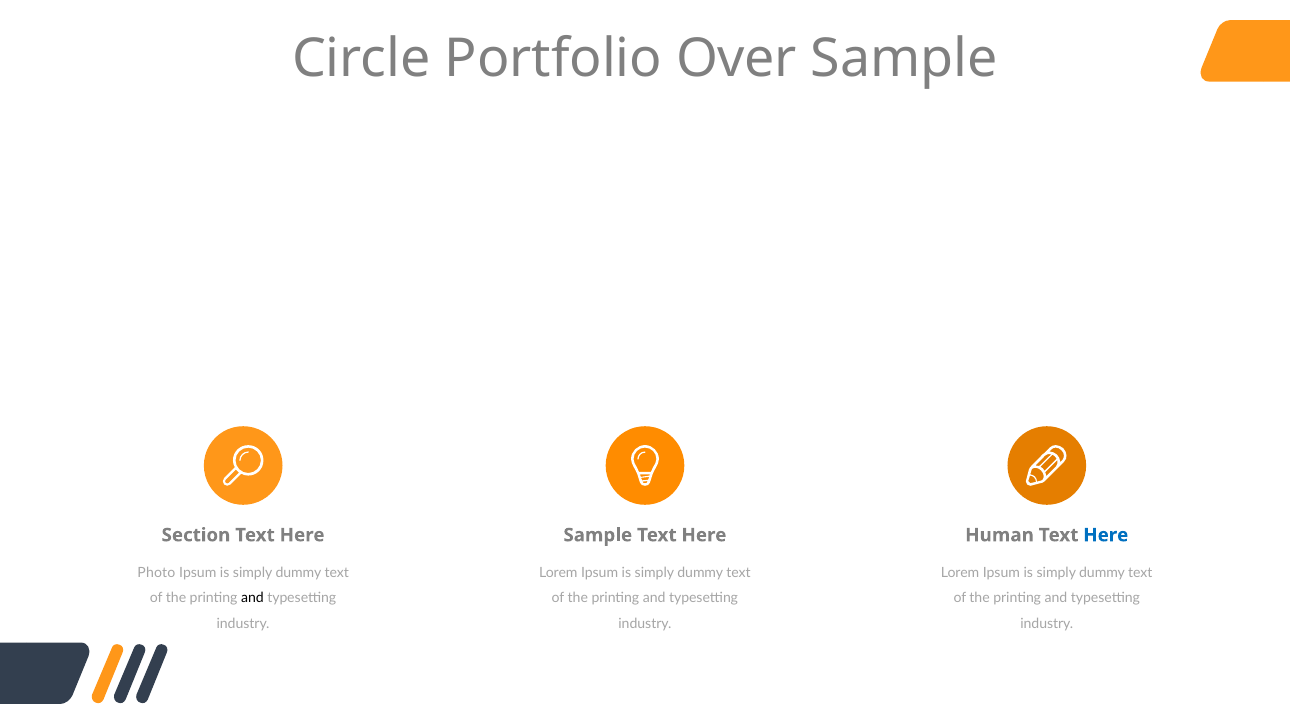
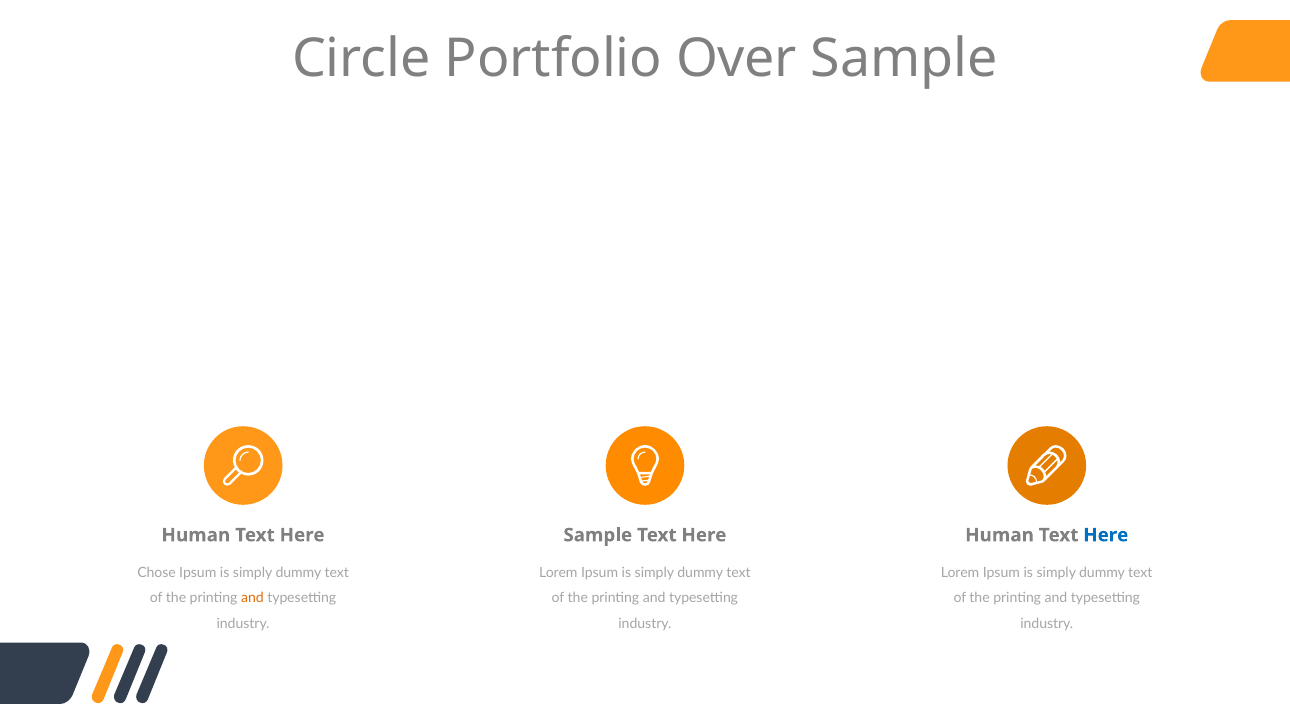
Section: Section -> Human (196, 536)
Photo: Photo -> Chose (157, 573)
and colour: black -> orange (252, 599)
